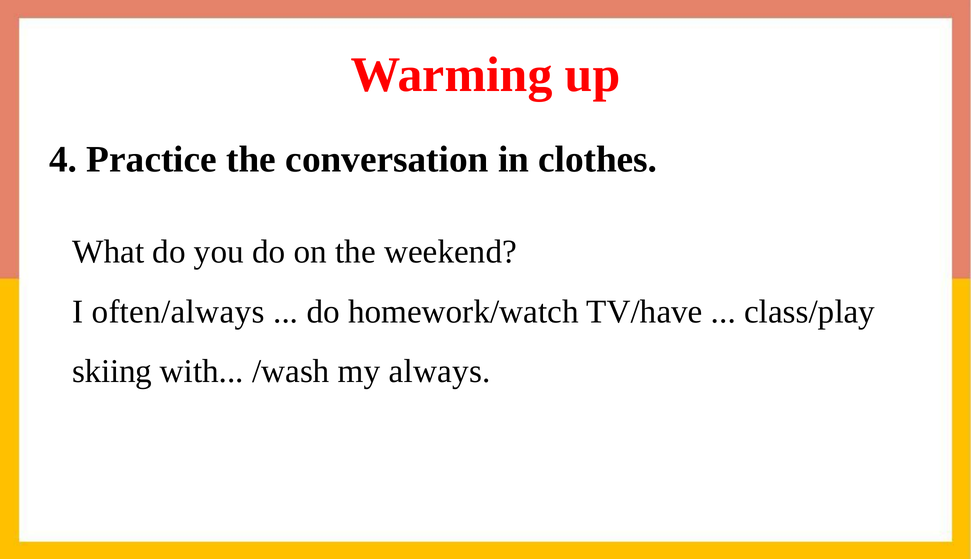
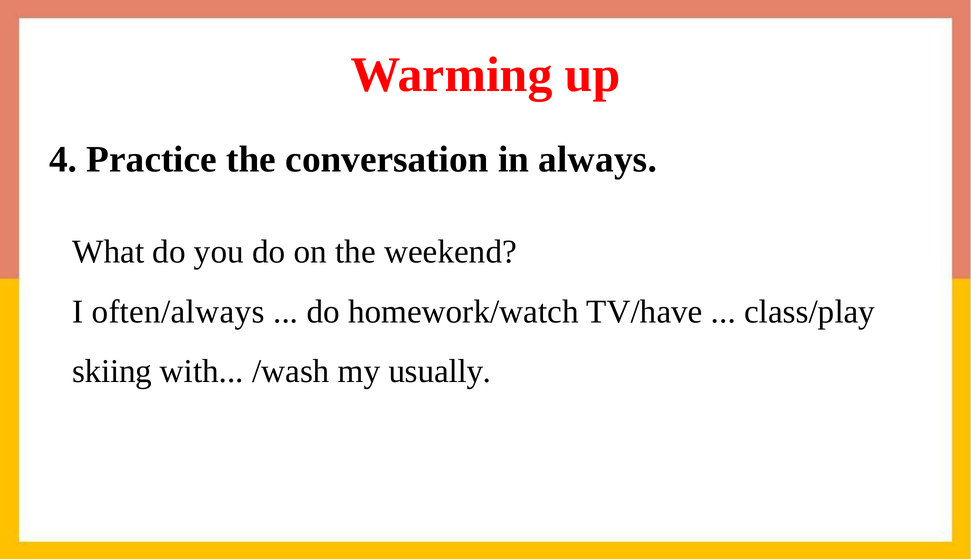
clothes: clothes -> always (598, 159)
always: always -> usually (440, 371)
